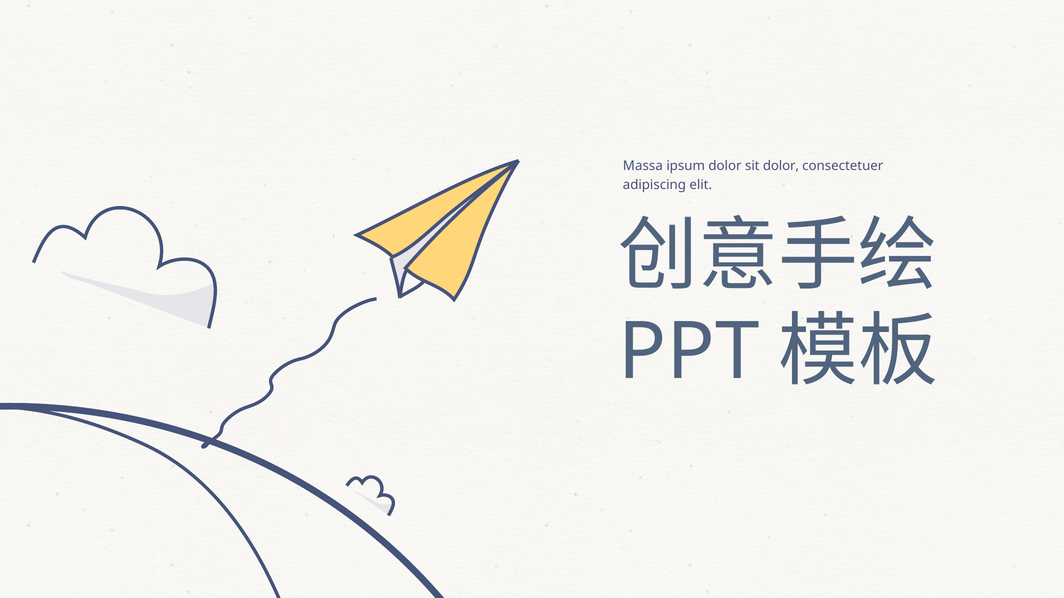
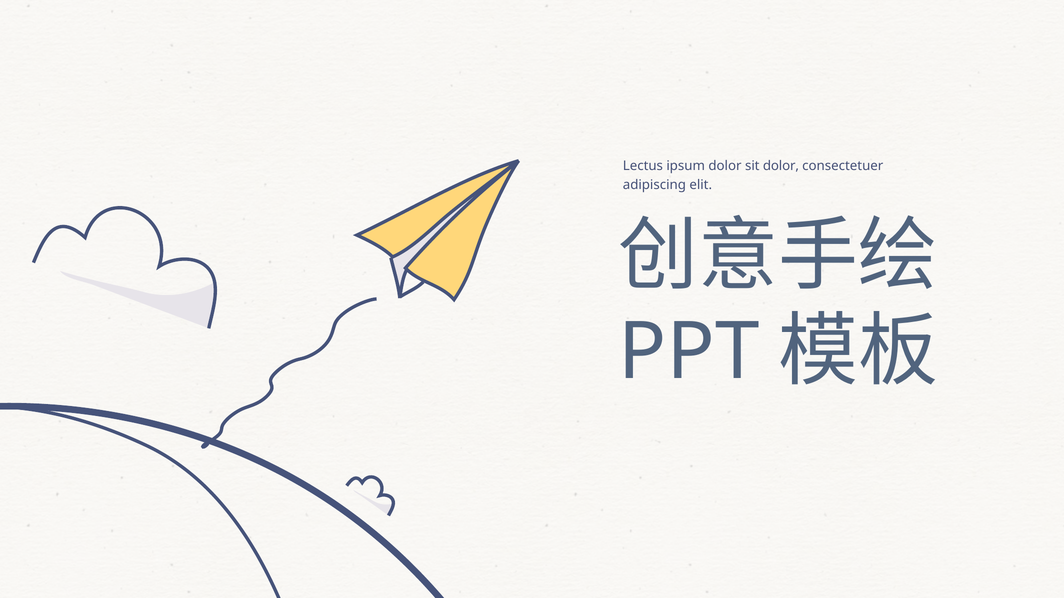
Massa: Massa -> Lectus (643, 166)
